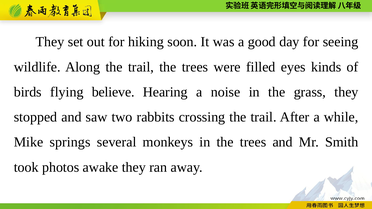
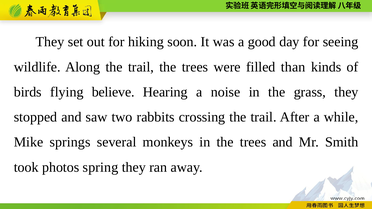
eyes: eyes -> than (293, 67)
awake: awake -> spring (100, 167)
